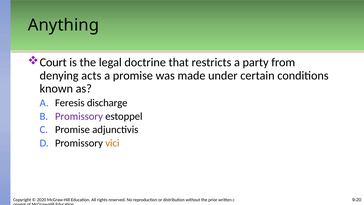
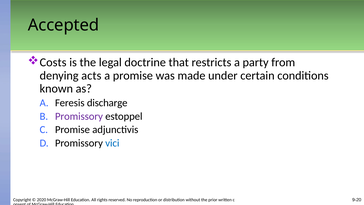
Anything: Anything -> Accepted (64, 25)
Court: Court -> Costs (53, 62)
vici colour: orange -> blue (112, 143)
